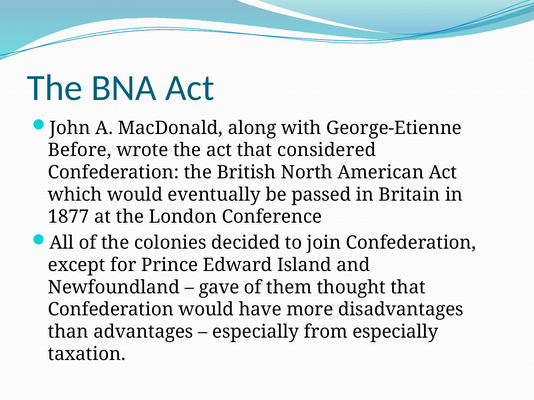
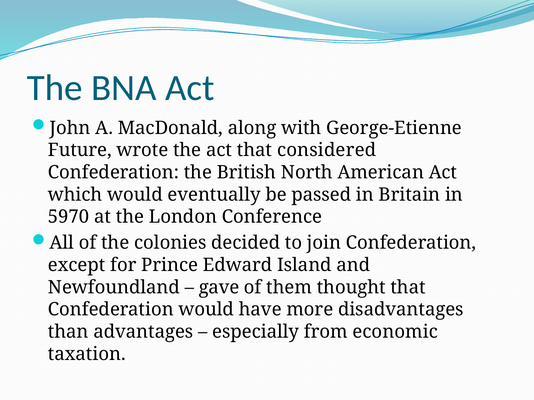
Before: Before -> Future (80, 150)
1877: 1877 -> 5970 (69, 217)
from especially: especially -> economic (395, 332)
